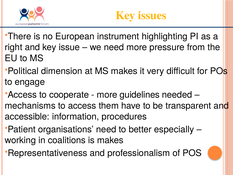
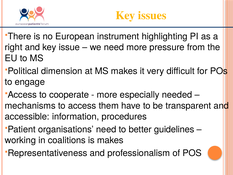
guidelines: guidelines -> especially (140, 95)
especially: especially -> guidelines (174, 129)
